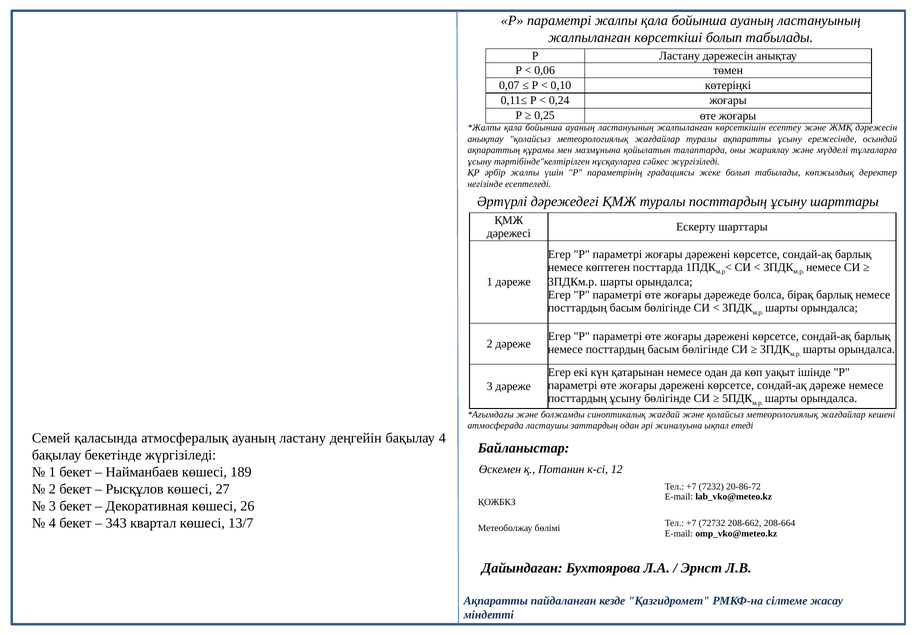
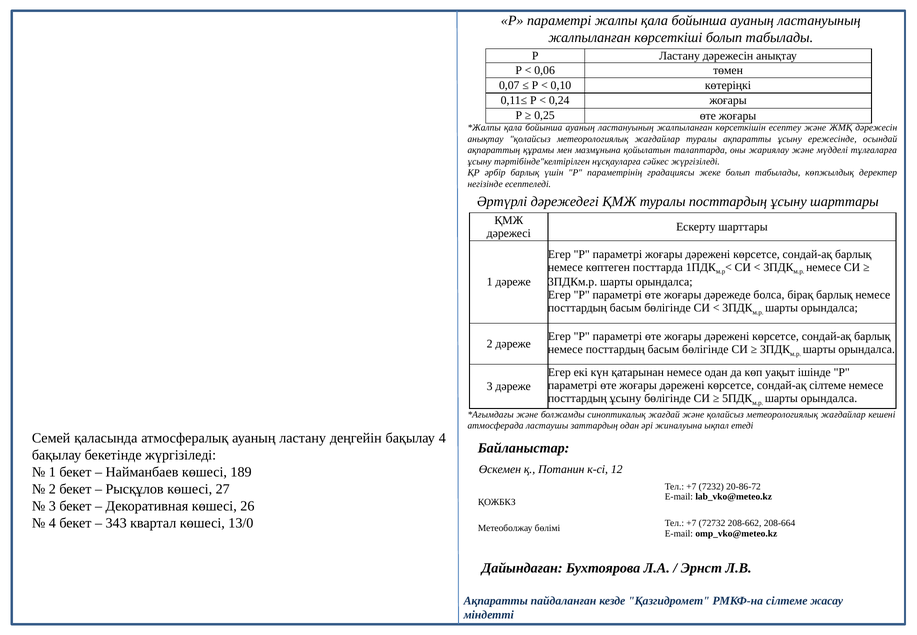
әрбір жалпы: жалпы -> барлық (525, 173)
сондай-ақ дәреже: дәреже -> сілтеме (828, 385)
13/7: 13/7 -> 13/0 (241, 523)
